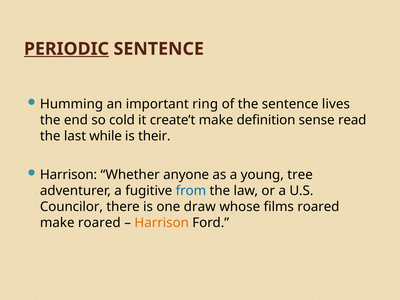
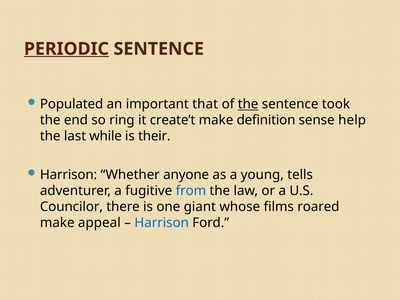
Humming: Humming -> Populated (72, 104)
ring: ring -> that (205, 104)
the underline: none -> present (248, 104)
lives: lives -> took (336, 104)
cold: cold -> ring (122, 120)
read: read -> help (352, 120)
tree: tree -> tells (300, 175)
draw: draw -> giant (200, 207)
make roared: roared -> appeal (99, 223)
Harrison colour: orange -> blue (162, 223)
